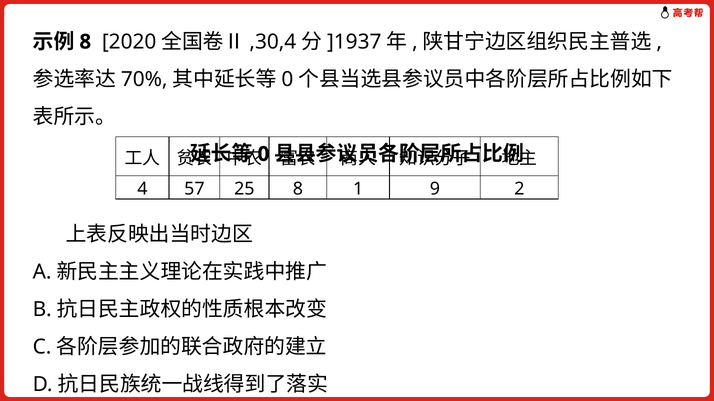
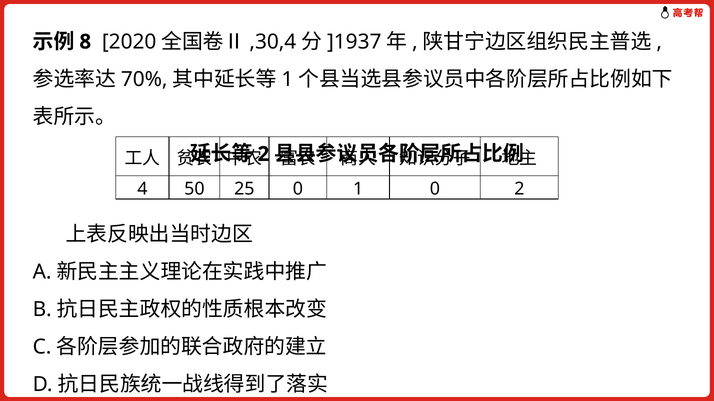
0: 0 -> 1 (287, 79)
0: 0 -> 2 (263, 154)
57: 57 -> 50 (194, 189)
25 8: 8 -> 0 (298, 189)
1 9: 9 -> 0 (435, 189)
